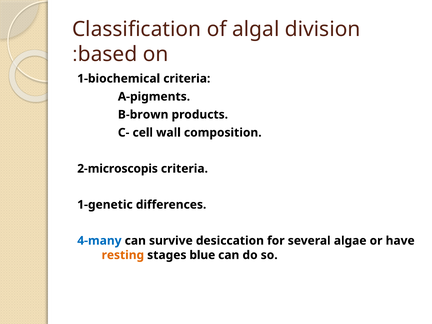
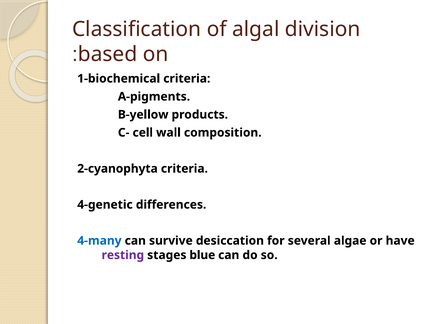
B-brown: B-brown -> B-yellow (143, 115)
2-microscopis: 2-microscopis -> 2-cyanophyta (118, 169)
1-genetic: 1-genetic -> 4-genetic (105, 205)
resting colour: orange -> purple (123, 255)
